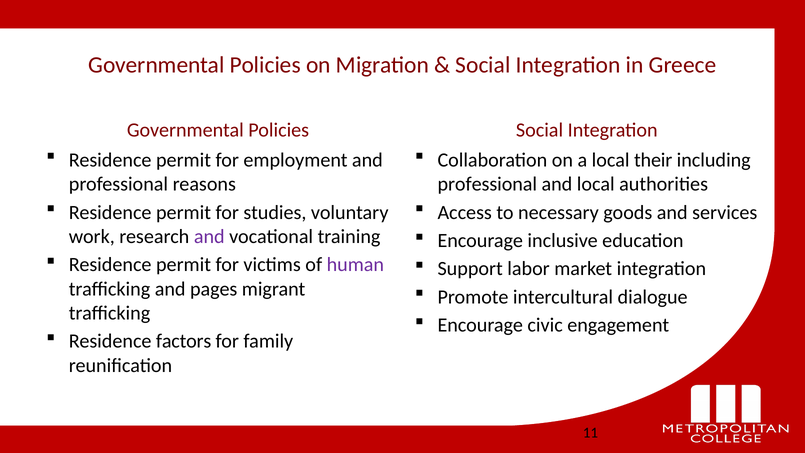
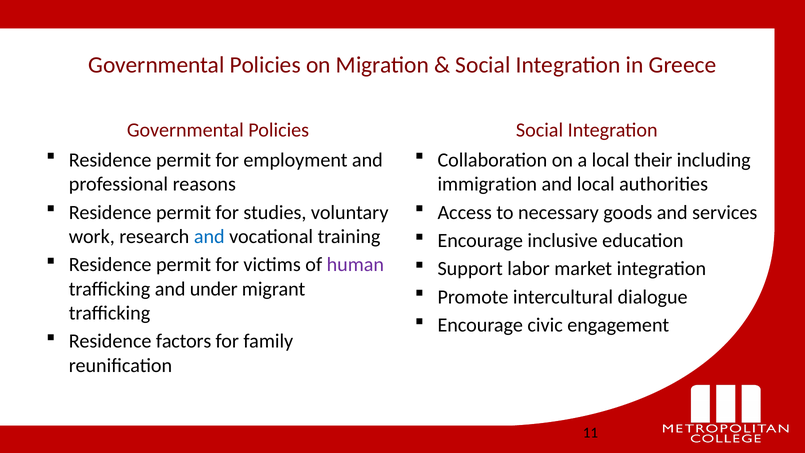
professional: professional -> immigration (487, 184)
and colour: purple -> blue (209, 237)
pages: pages -> under (214, 289)
